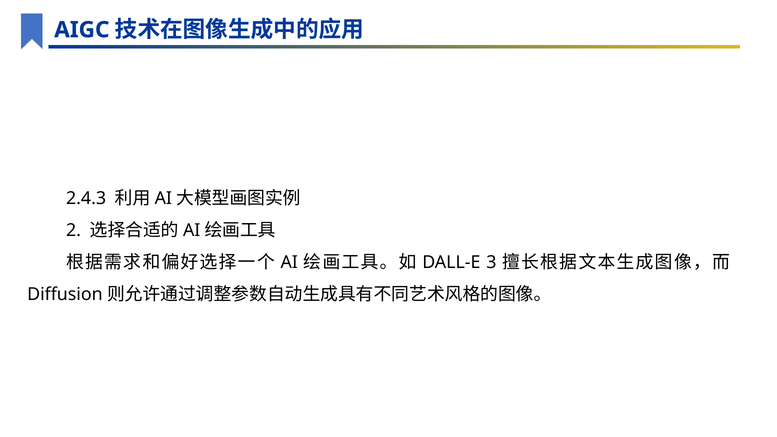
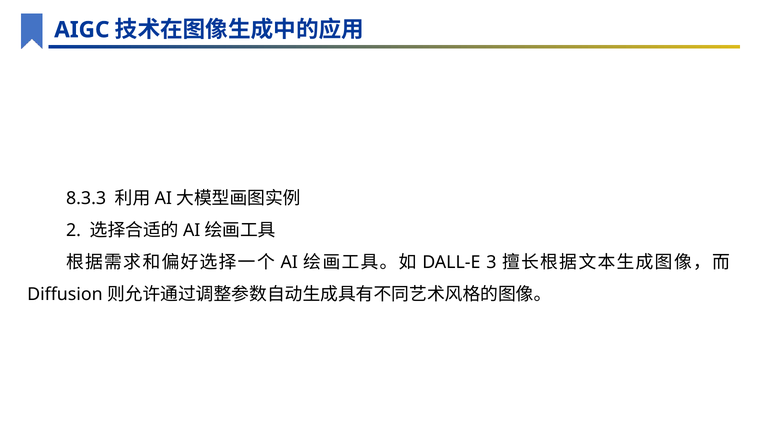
2.4.3: 2.4.3 -> 8.3.3 (86, 198)
